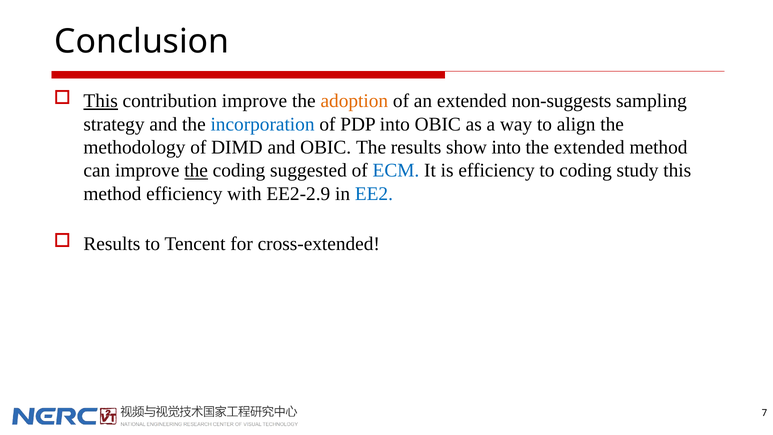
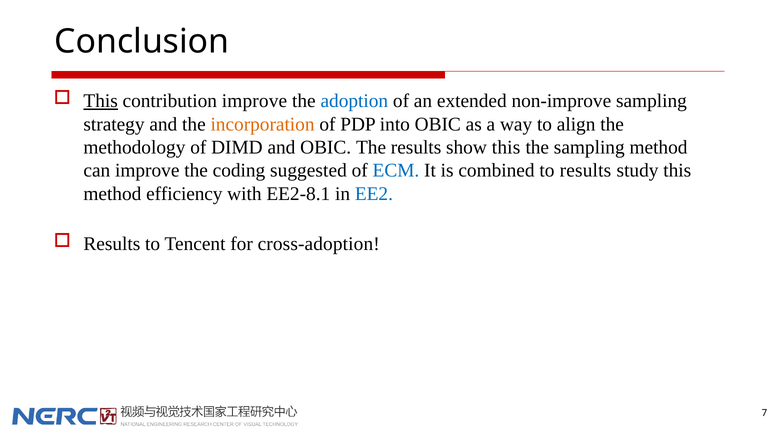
adoption colour: orange -> blue (354, 101)
non-suggests: non-suggests -> non-improve (561, 101)
incorporation colour: blue -> orange (263, 124)
show into: into -> this (506, 147)
the extended: extended -> sampling (589, 147)
the underline: present -> none (196, 170)
is efficiency: efficiency -> combined (497, 170)
to coding: coding -> results (585, 170)
EE2-2.9: EE2-2.9 -> EE2-8.1 (298, 194)
cross-extended: cross-extended -> cross-adoption (319, 244)
